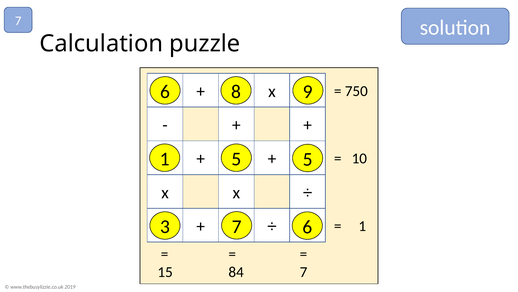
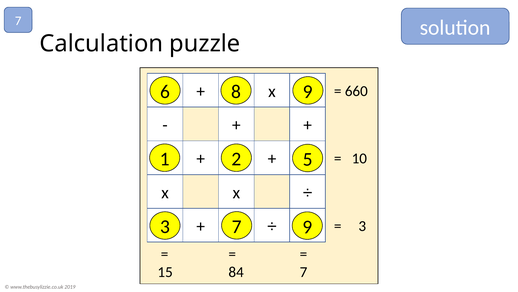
750: 750 -> 660 (356, 91)
1 5: 5 -> 2 (236, 159)
3 6: 6 -> 9 (307, 226)
1: 1 -> 3 (362, 226)
